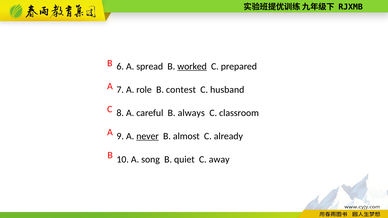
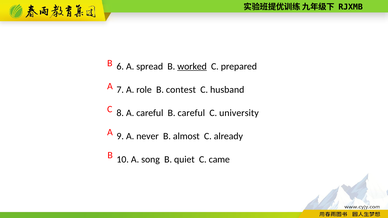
B always: always -> careful (191, 113)
classroom: classroom -> university (239, 113)
never underline: present -> none (148, 136)
away: away -> came (219, 160)
